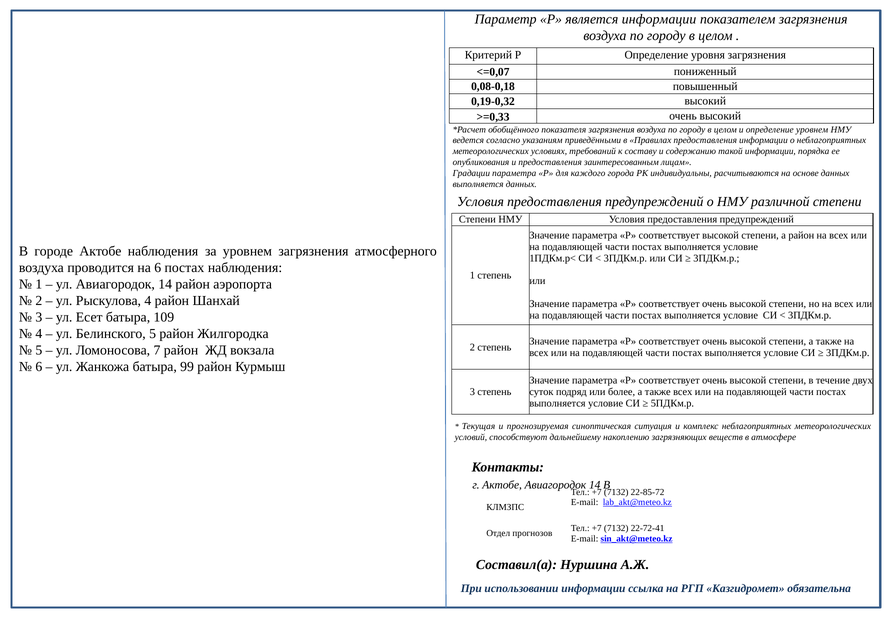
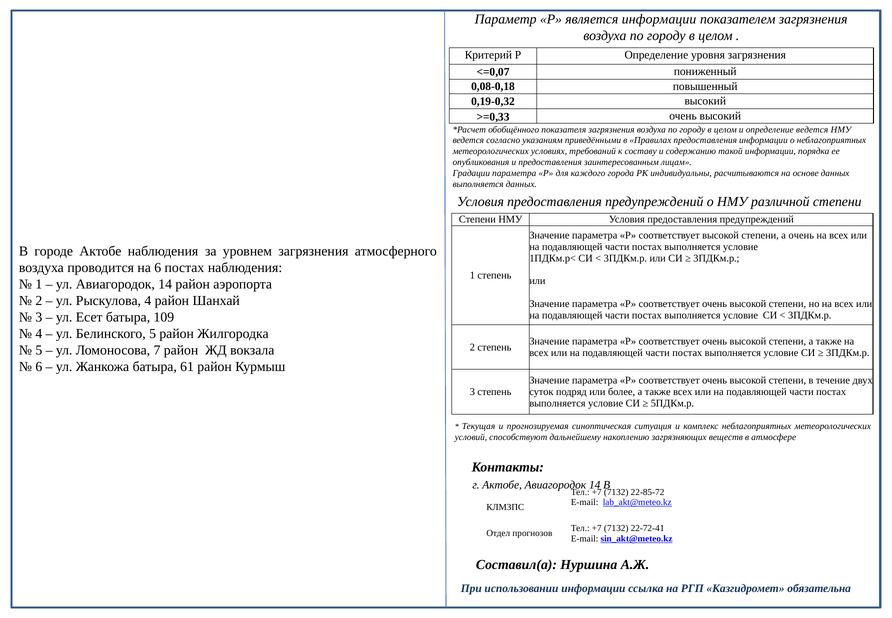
определение уровнем: уровнем -> ведется (812, 129)
а район: район -> очень (801, 235)
99: 99 -> 61 (187, 367)
